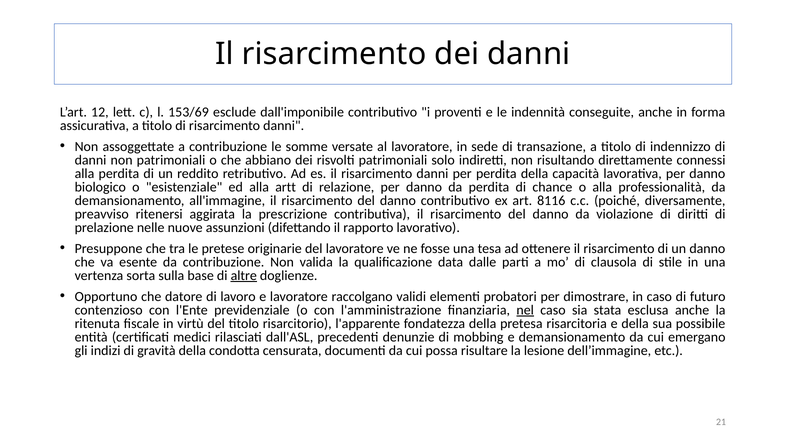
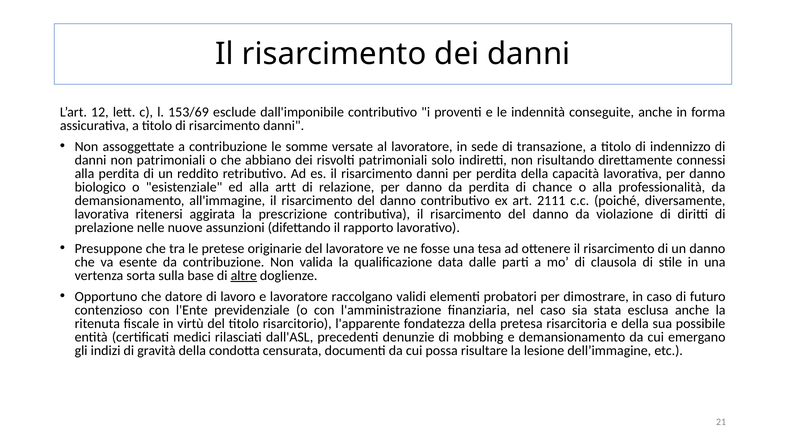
8116: 8116 -> 2111 (551, 201)
preavviso: preavviso -> lavorativa (102, 214)
nel underline: present -> none (525, 310)
